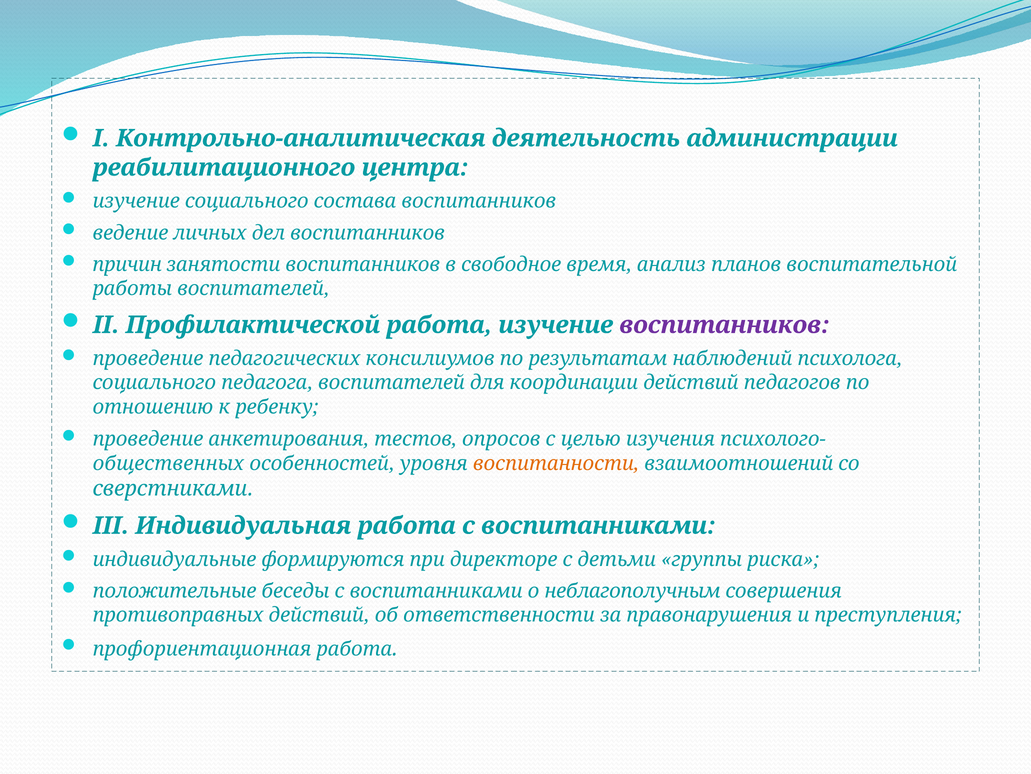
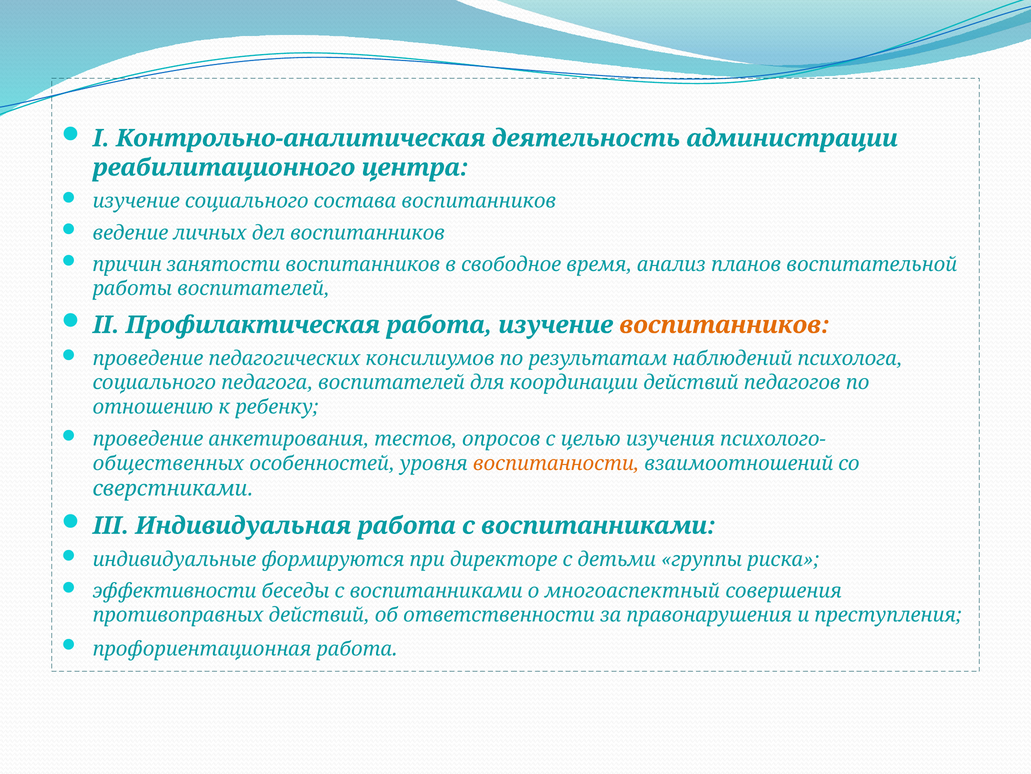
Профилактической: Профилактической -> Профилактическая (253, 325)
воспитанников colour: purple -> orange (725, 325)
положительные: положительные -> эффективности (175, 590)
неблагополучным: неблагополучным -> многоаспектный (632, 590)
